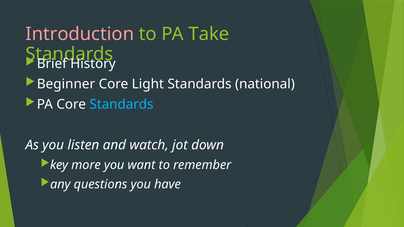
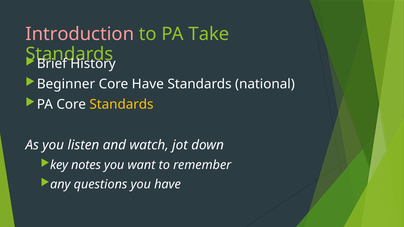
Core Light: Light -> Have (148, 84)
Standards colour: light blue -> yellow (122, 104)
more: more -> notes (86, 165)
